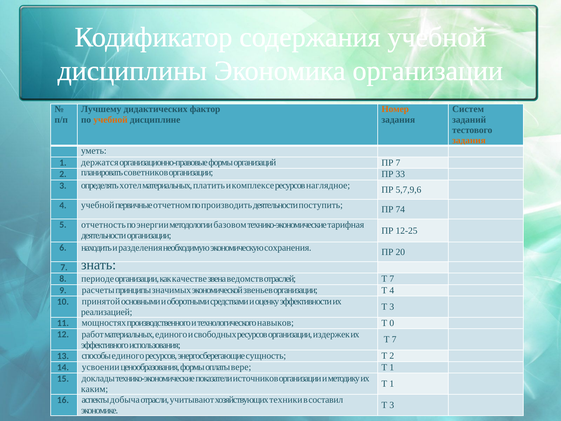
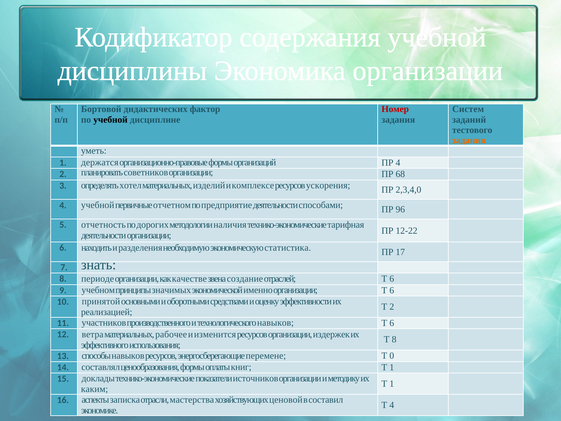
Лучшему: Лучшему -> Бортовой (101, 109)
Номер colour: orange -> red (395, 109)
учебной colour: orange -> black (110, 120)
ПР 7: 7 -> 4 (398, 163)
33: 33 -> 68 (400, 174)
платить: платить -> изделий (209, 185)
наглядное: наглядное -> ускорения (328, 185)
5,7,9,6: 5,7,9,6 -> 2,3,4,0 (408, 190)
производить: производить -> предприятие (227, 205)
поступить: поступить -> способами (321, 205)
74: 74 -> 96 (400, 209)
энергии: энергии -> дорогих (153, 224)
базовом: базовом -> наличия (230, 224)
12-25: 12-25 -> 12-22 (407, 230)
сохранения: сохранения -> статистика (288, 247)
20: 20 -> 17 (400, 252)
ведомств: ведомств -> создание (245, 279)
отраслей Т 7: 7 -> 6 (392, 279)
расчеты: расчеты -> учебном (98, 290)
звеньев: звеньев -> именно (258, 290)
организации Т 4: 4 -> 6 (392, 290)
3: 3 -> 2 (392, 307)
мощностях: мощностях -> участников (104, 323)
0: 0 -> 6 (392, 323)
работ: работ -> ветра (93, 334)
материальных единого: единого -> рабочее (171, 334)
свободных: свободных -> изменится (215, 334)
7: 7 -> 8 (394, 339)
способы единого: единого -> навыков (128, 355)
сущность: сущность -> перемене (266, 355)
Т 2: 2 -> 0 (392, 356)
усвоении: усвоении -> составлял (101, 367)
вере: вере -> книг (241, 367)
добыча: добыча -> записка (125, 400)
учитывают: учитывают -> мастерства (192, 400)
техники: техники -> ценовой (286, 400)
3: 3 -> 4 (392, 405)
